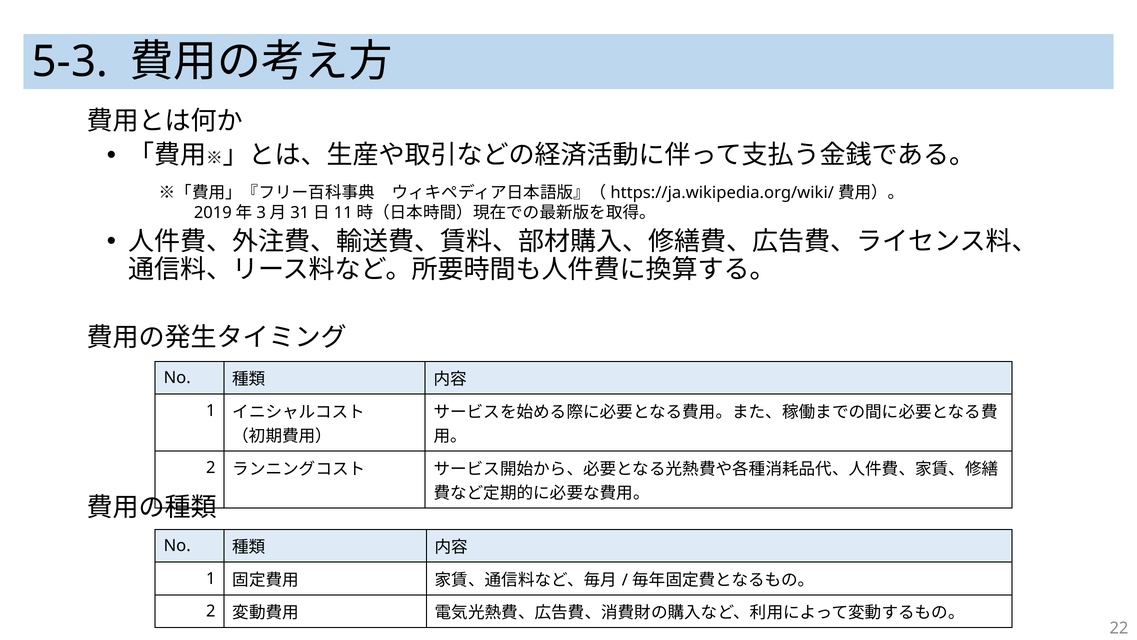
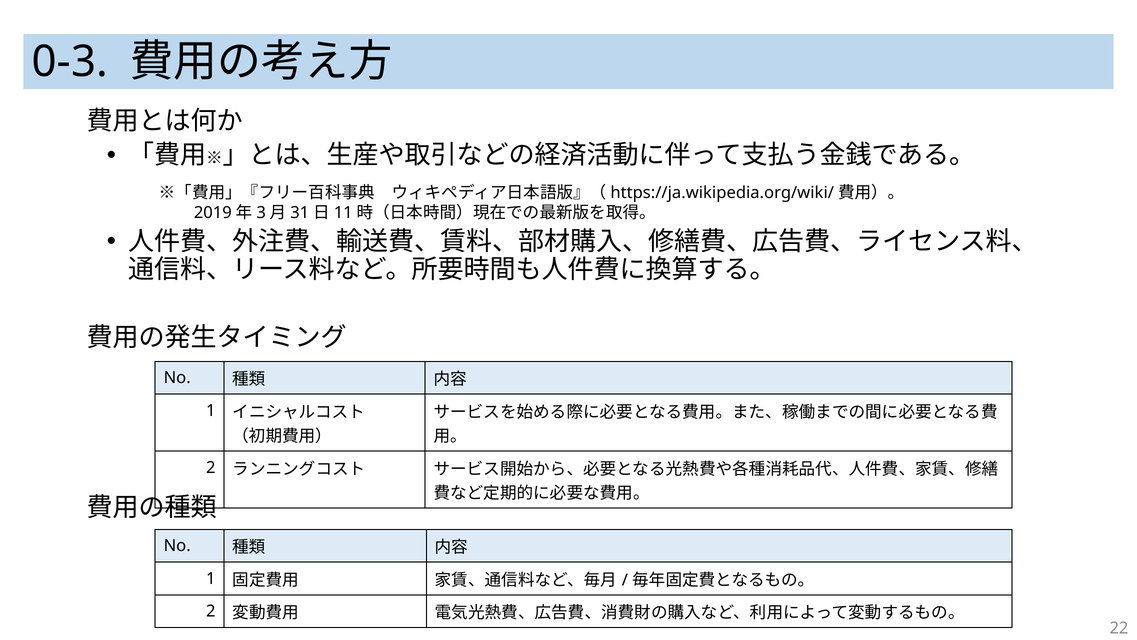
5-3: 5-3 -> 0-3 (70, 62)
